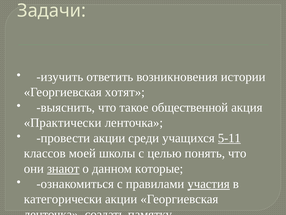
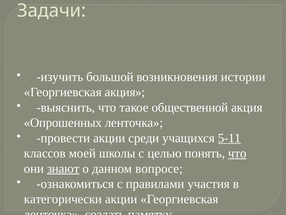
ответить: ответить -> большой (110, 77)
Георгиевская хотят: хотят -> акция (125, 92)
Практически: Практически -> Опрошенных (63, 122)
что underline: none -> present (237, 153)
которые: которые -> вопросе (159, 168)
участия underline: present -> none (209, 183)
